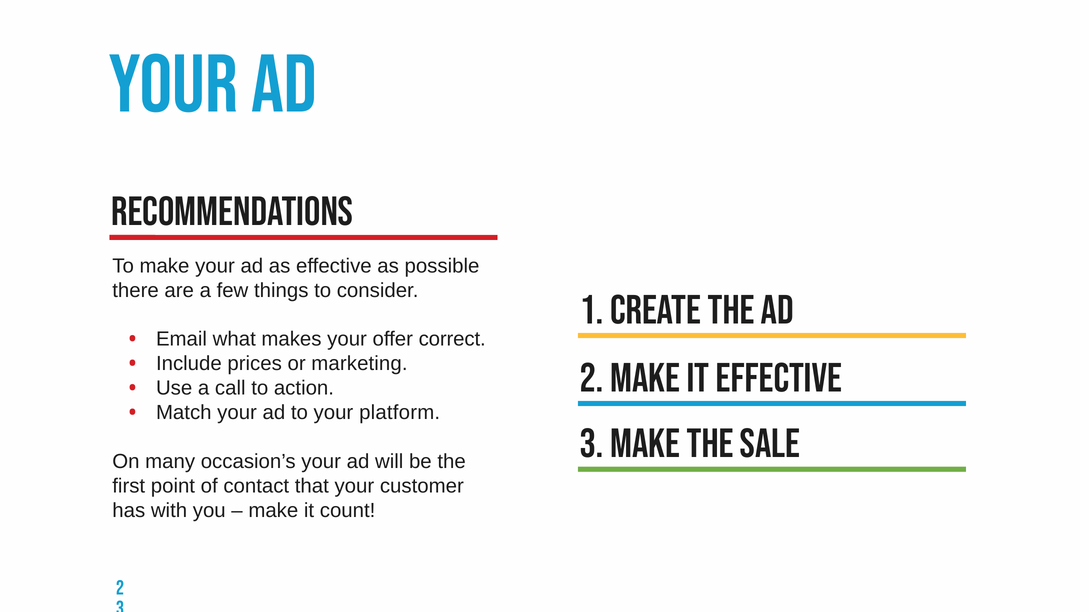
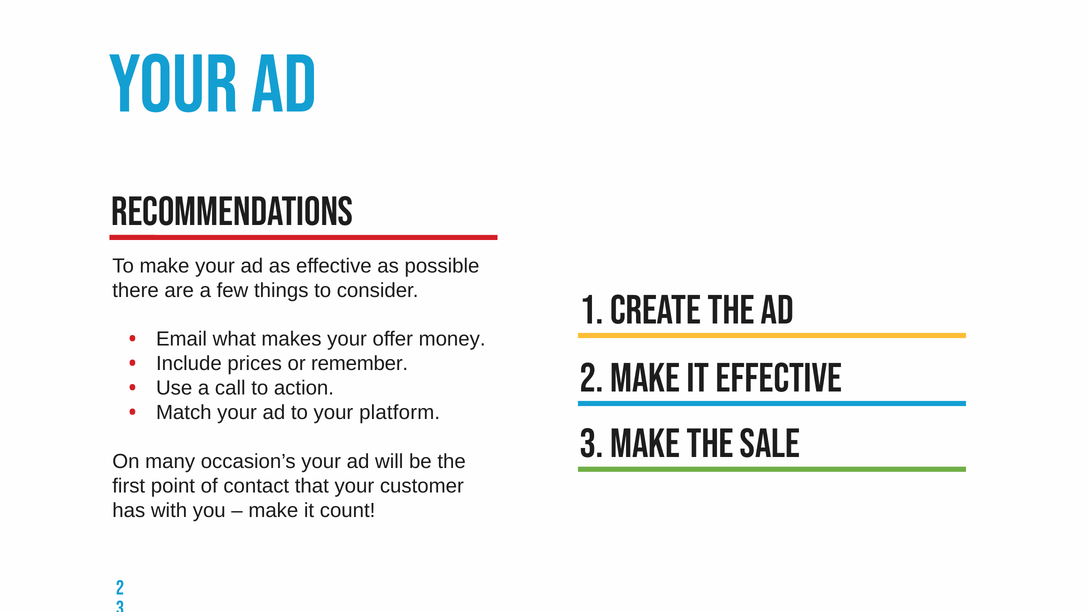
correct: correct -> money (452, 340)
marketing: marketing -> remember (360, 364)
